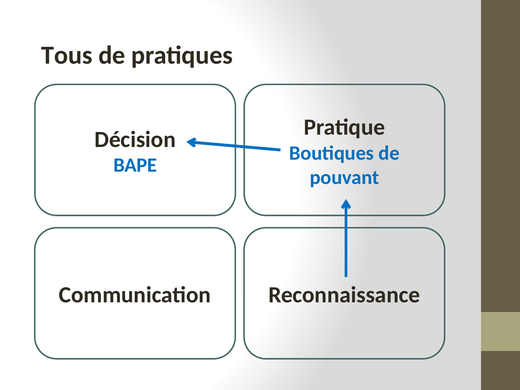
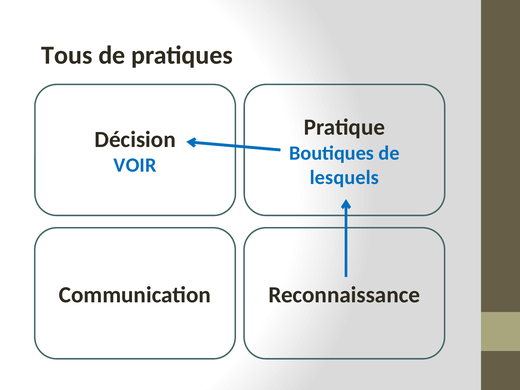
BAPE: BAPE -> VOIR (135, 165)
pouvant: pouvant -> lesquels (344, 177)
